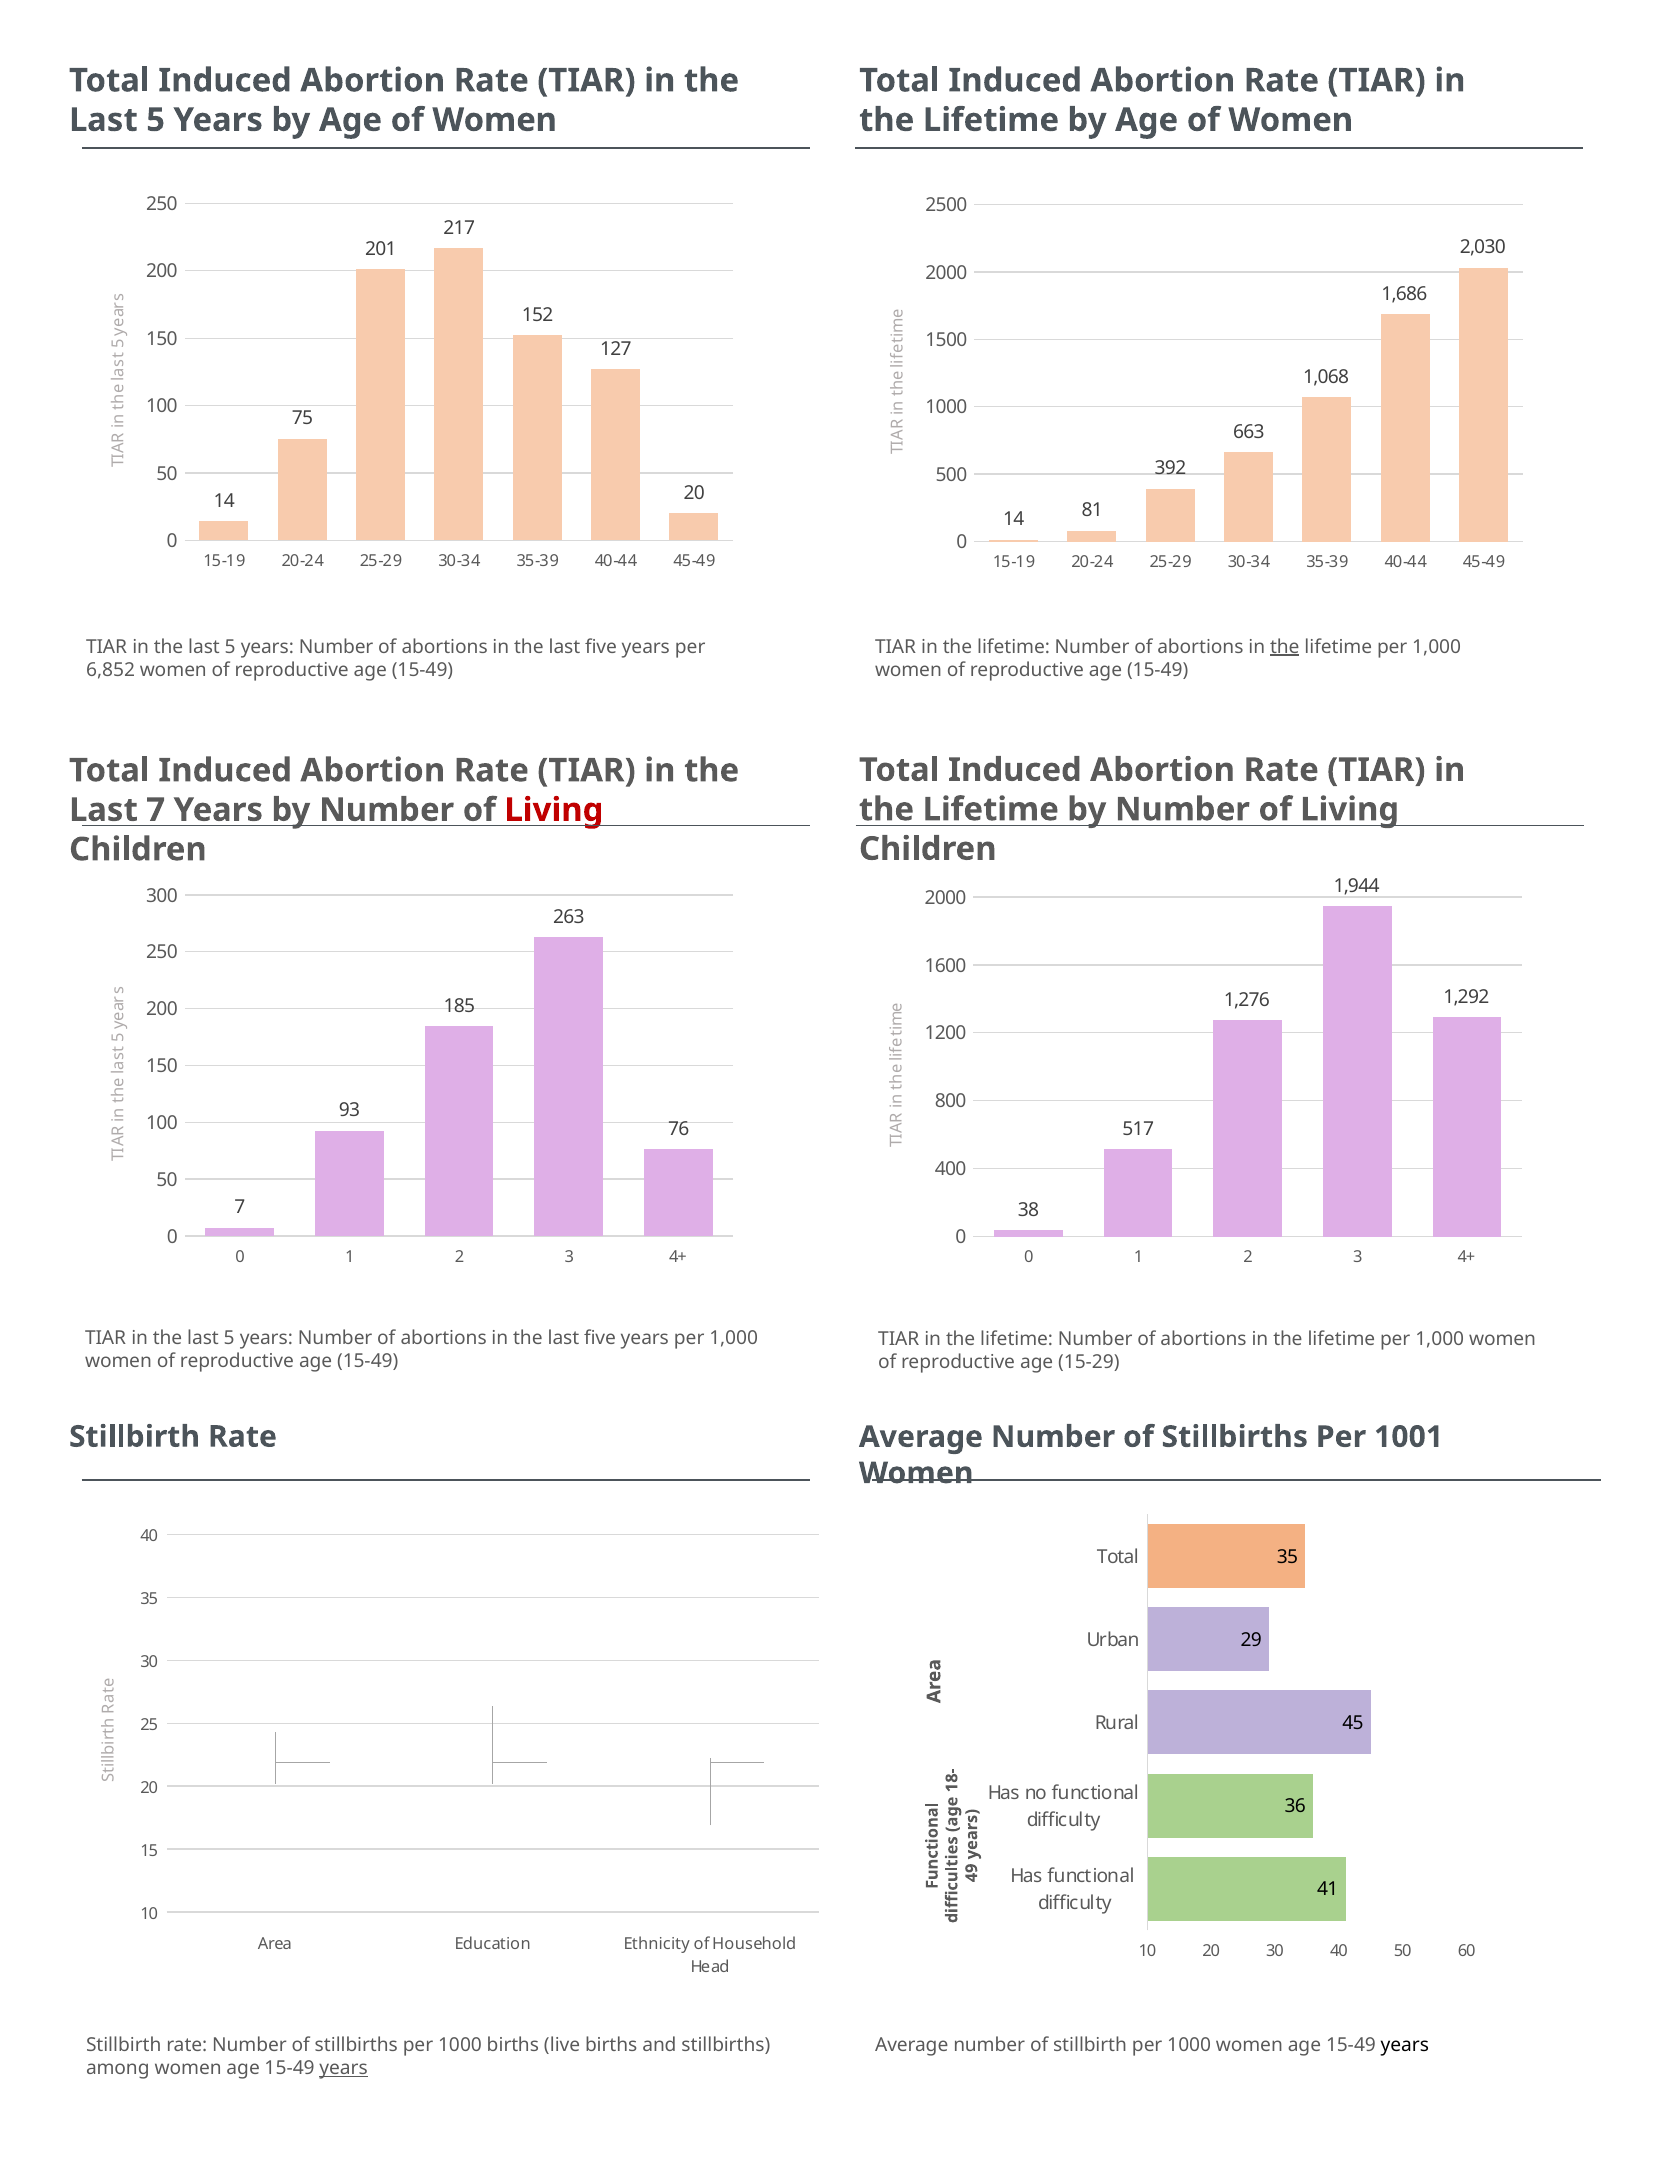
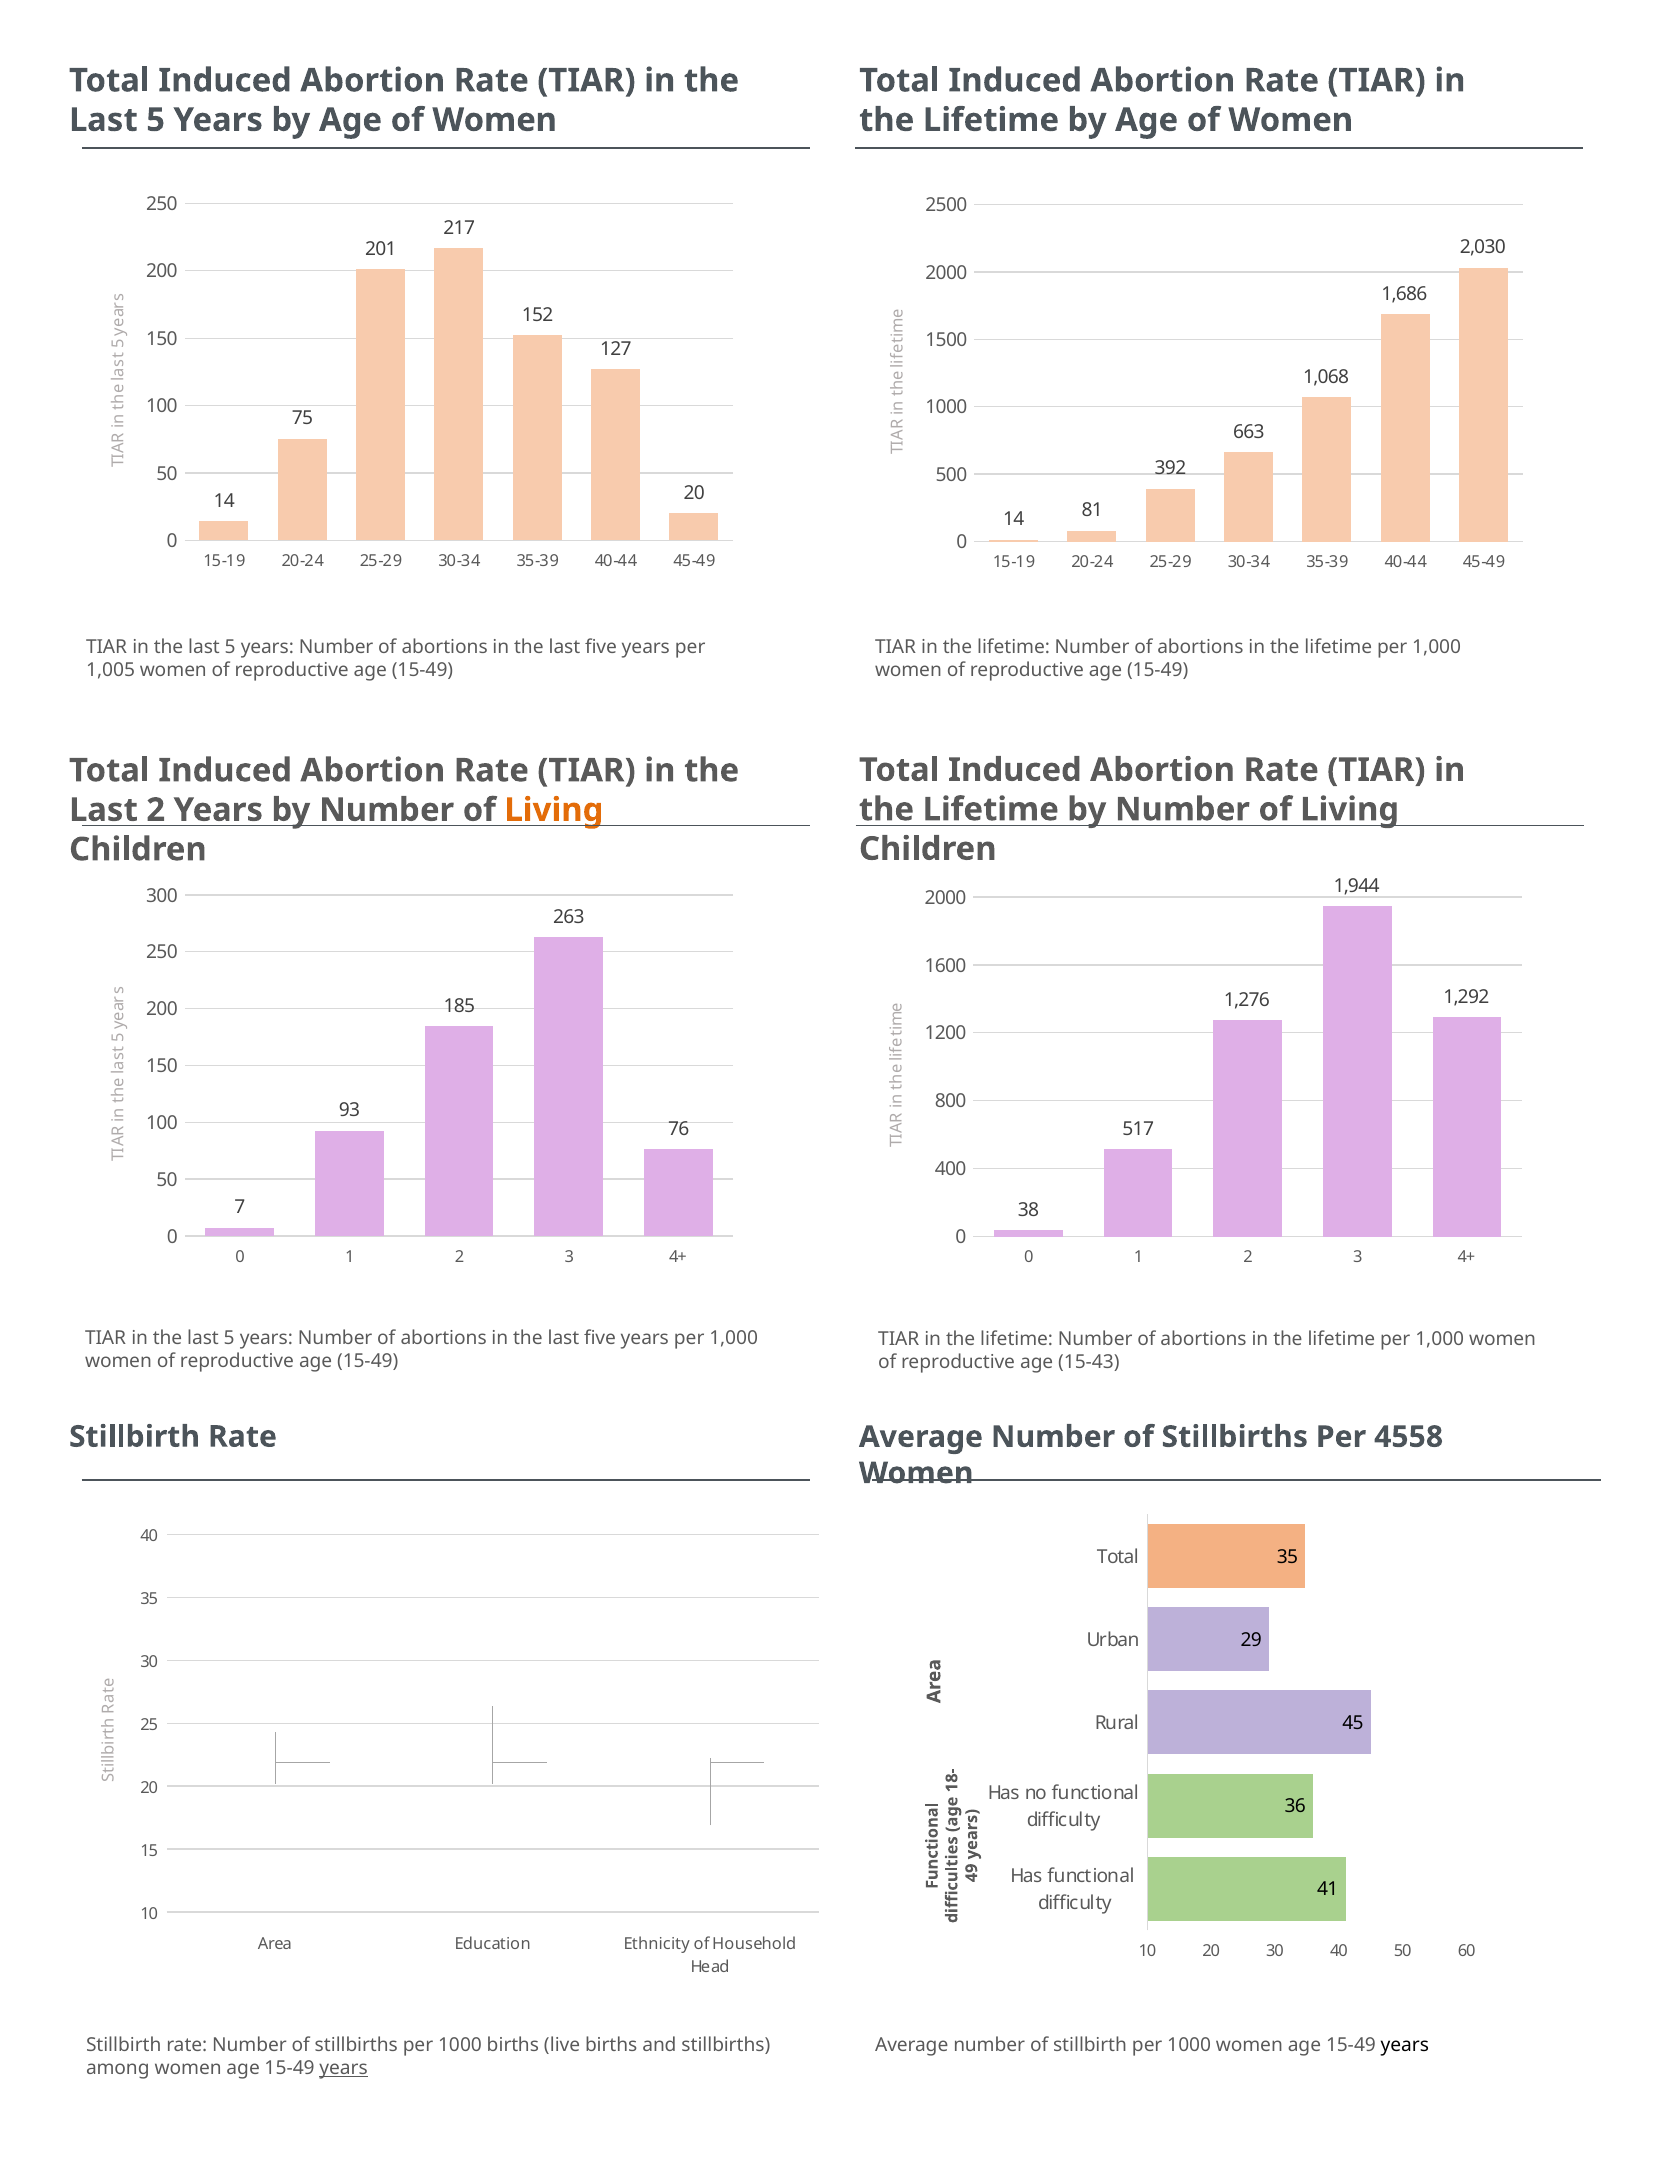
the underline: present -> none (1285, 647)
6,852: 6,852 -> 1,005 (111, 670)
Last 7: 7 -> 2 (156, 810)
Living colour: red -> orange (554, 810)
15-29: 15-29 -> 15-43 (1089, 1362)
1001: 1001 -> 4558 (1409, 1437)
